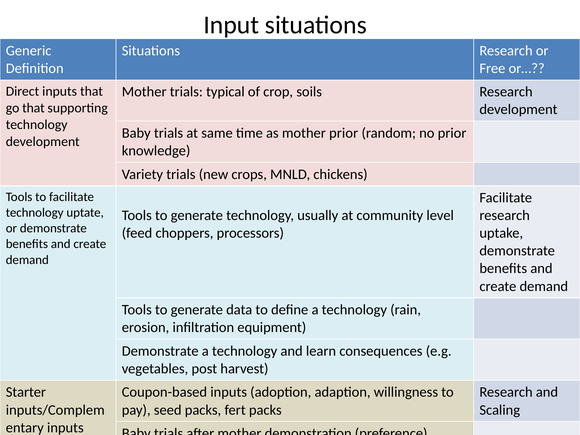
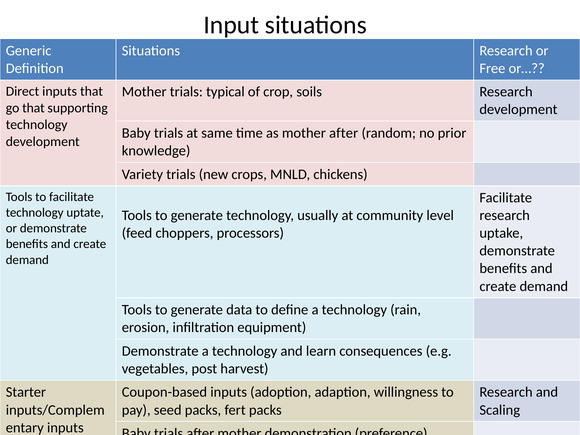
mother prior: prior -> after (344, 133)
